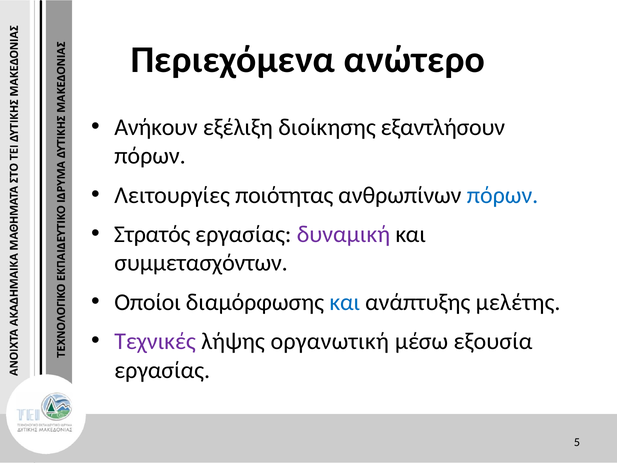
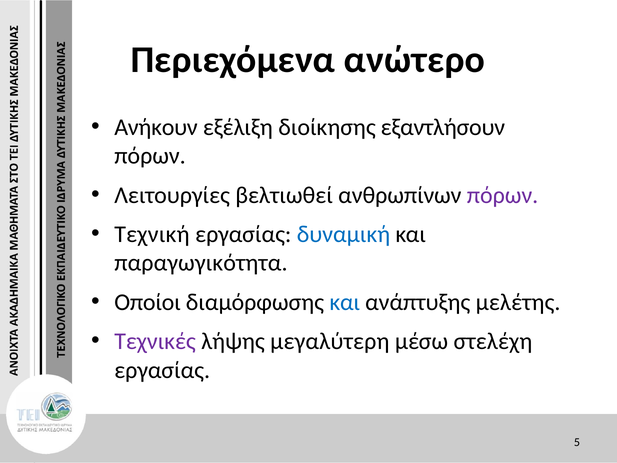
ποιότητας: ποιότητας -> βελτιωθεί (284, 195)
πόρων colour: blue -> purple (503, 195)
Στρατός: Στρατός -> Τεχνική (152, 234)
δυναμική colour: purple -> blue (343, 234)
συμμετασχόντων: συμμετασχόντων -> παραγωγικότητα (201, 263)
οργανωτική: οργανωτική -> μεγαλύτερη (330, 341)
εξουσία: εξουσία -> στελέχη (493, 341)
